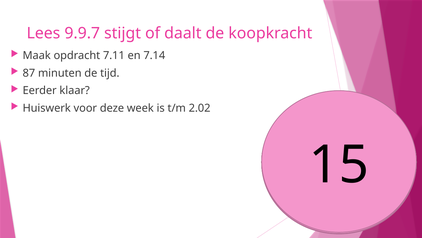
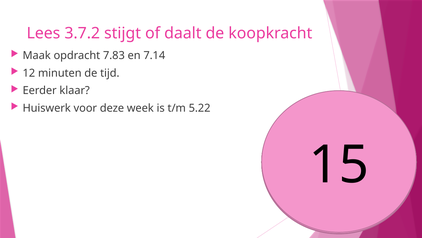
9.9.7: 9.9.7 -> 3.7.2 (82, 33)
7.11: 7.11 -> 7.83 (114, 55)
87: 87 -> 12 (29, 73)
2.02: 2.02 -> 5.22 (200, 108)
